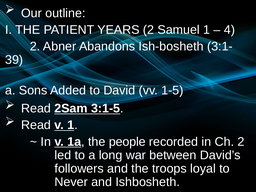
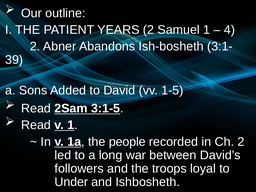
Never: Never -> Under (71, 182)
